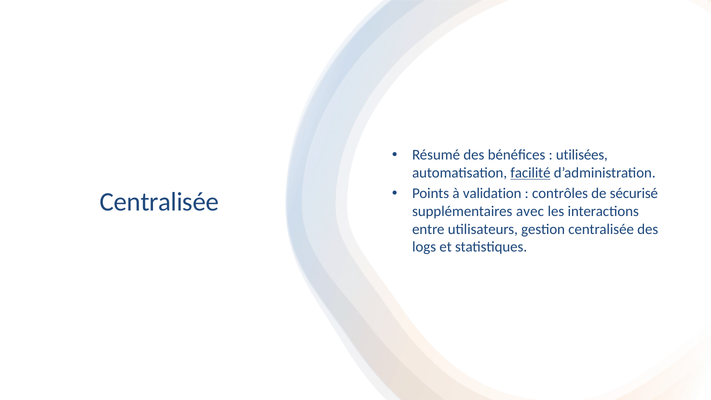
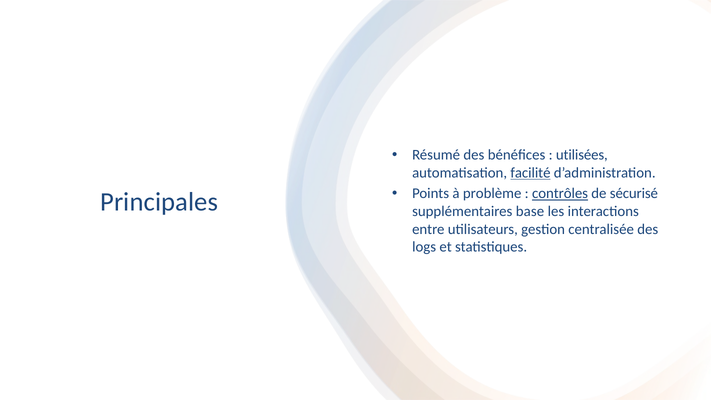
validation: validation -> problème (492, 194)
contrôles underline: none -> present (560, 194)
Centralisée: Centralisée -> Principales (159, 202)
avec: avec -> base (530, 211)
